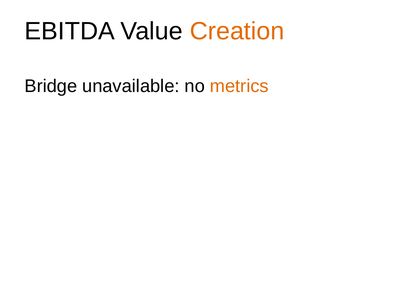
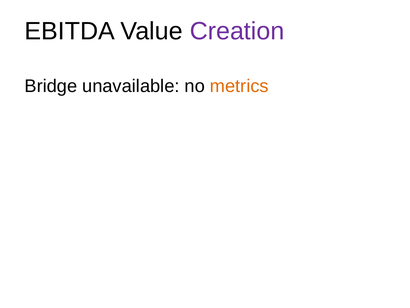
Creation colour: orange -> purple (237, 31)
